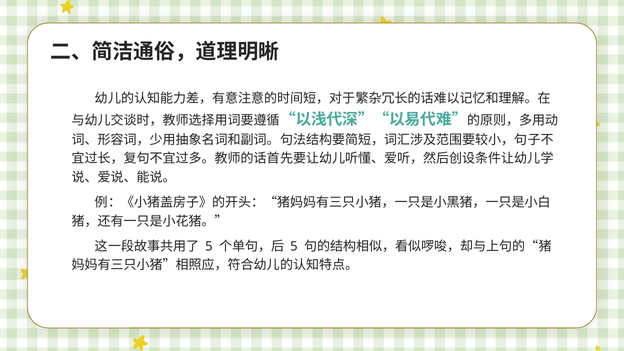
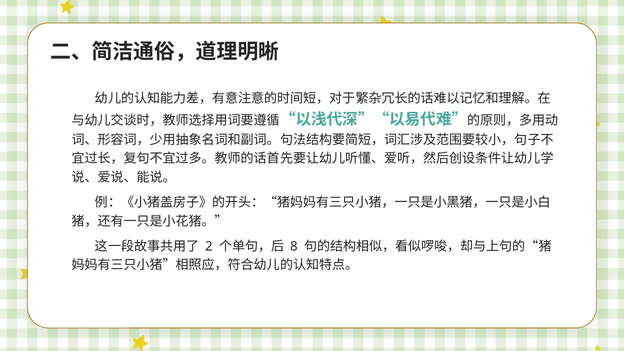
5: 5 -> 2 (209, 246)
5: 5 -> 8 (294, 246)
